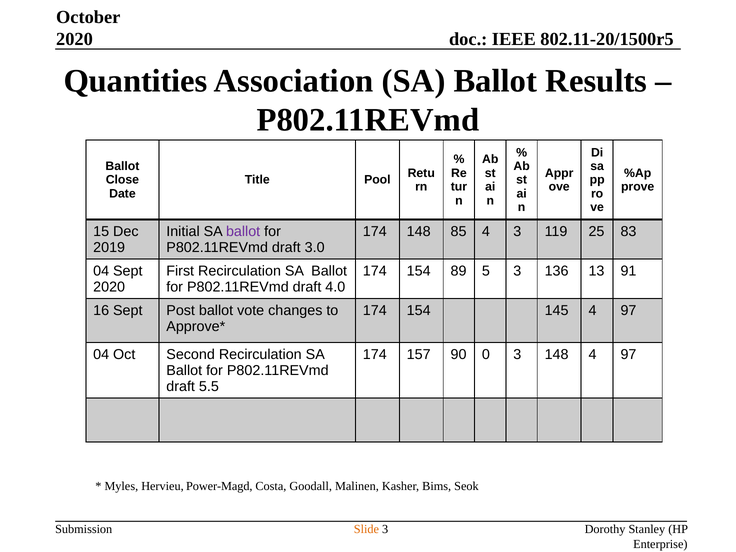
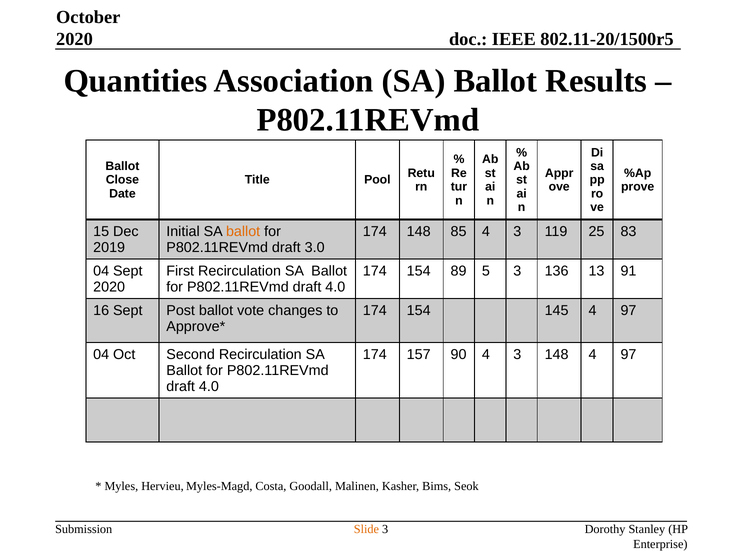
ballot colour: purple -> orange (243, 232)
90 0: 0 -> 4 (486, 354)
5.5: 5.5 -> 4.0 (209, 387)
Power-Magd: Power-Magd -> Myles-Magd (219, 486)
